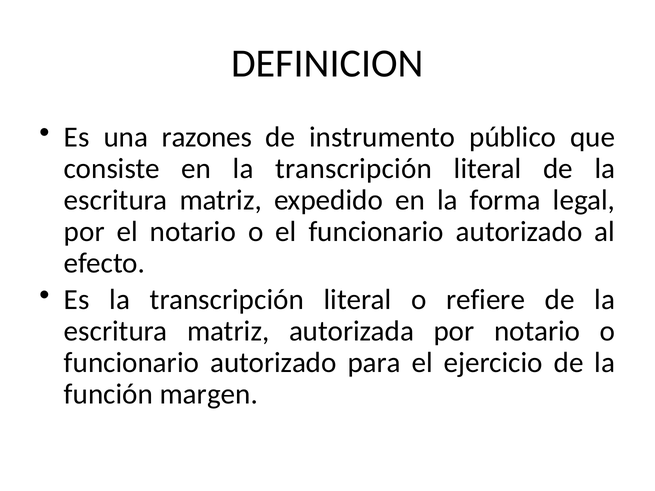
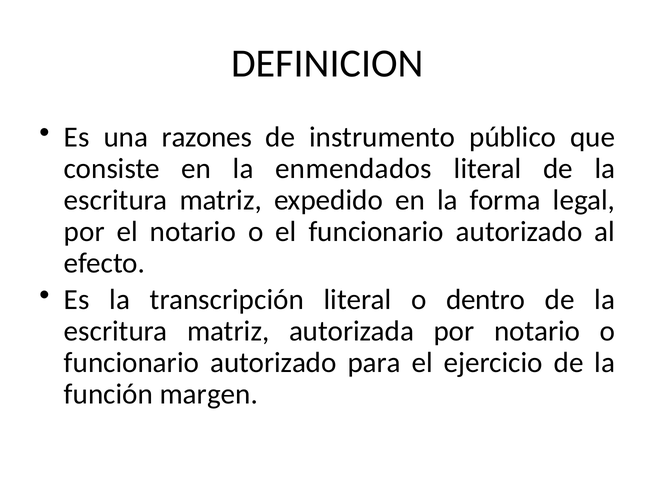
en la transcripción: transcripción -> enmendados (353, 169)
refiere: refiere -> dentro (486, 300)
